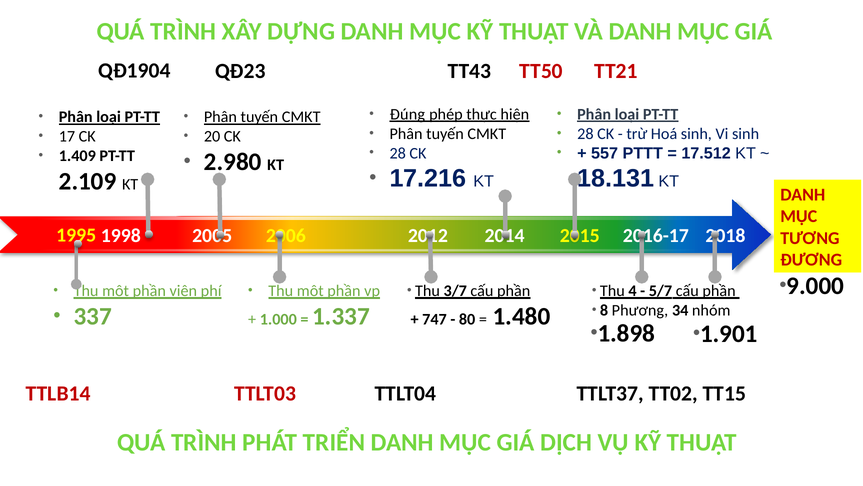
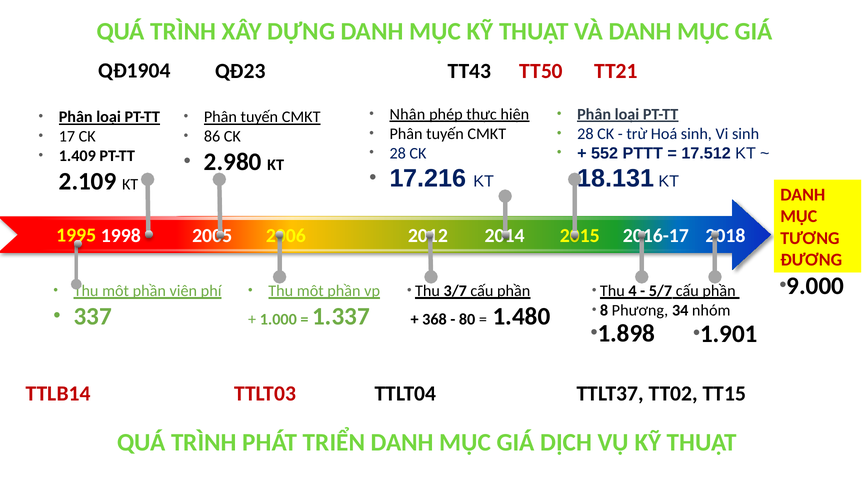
Đúng: Đúng -> Nhân (407, 114)
20: 20 -> 86 (212, 136)
557: 557 -> 552 (605, 153)
747: 747 -> 368 (435, 319)
